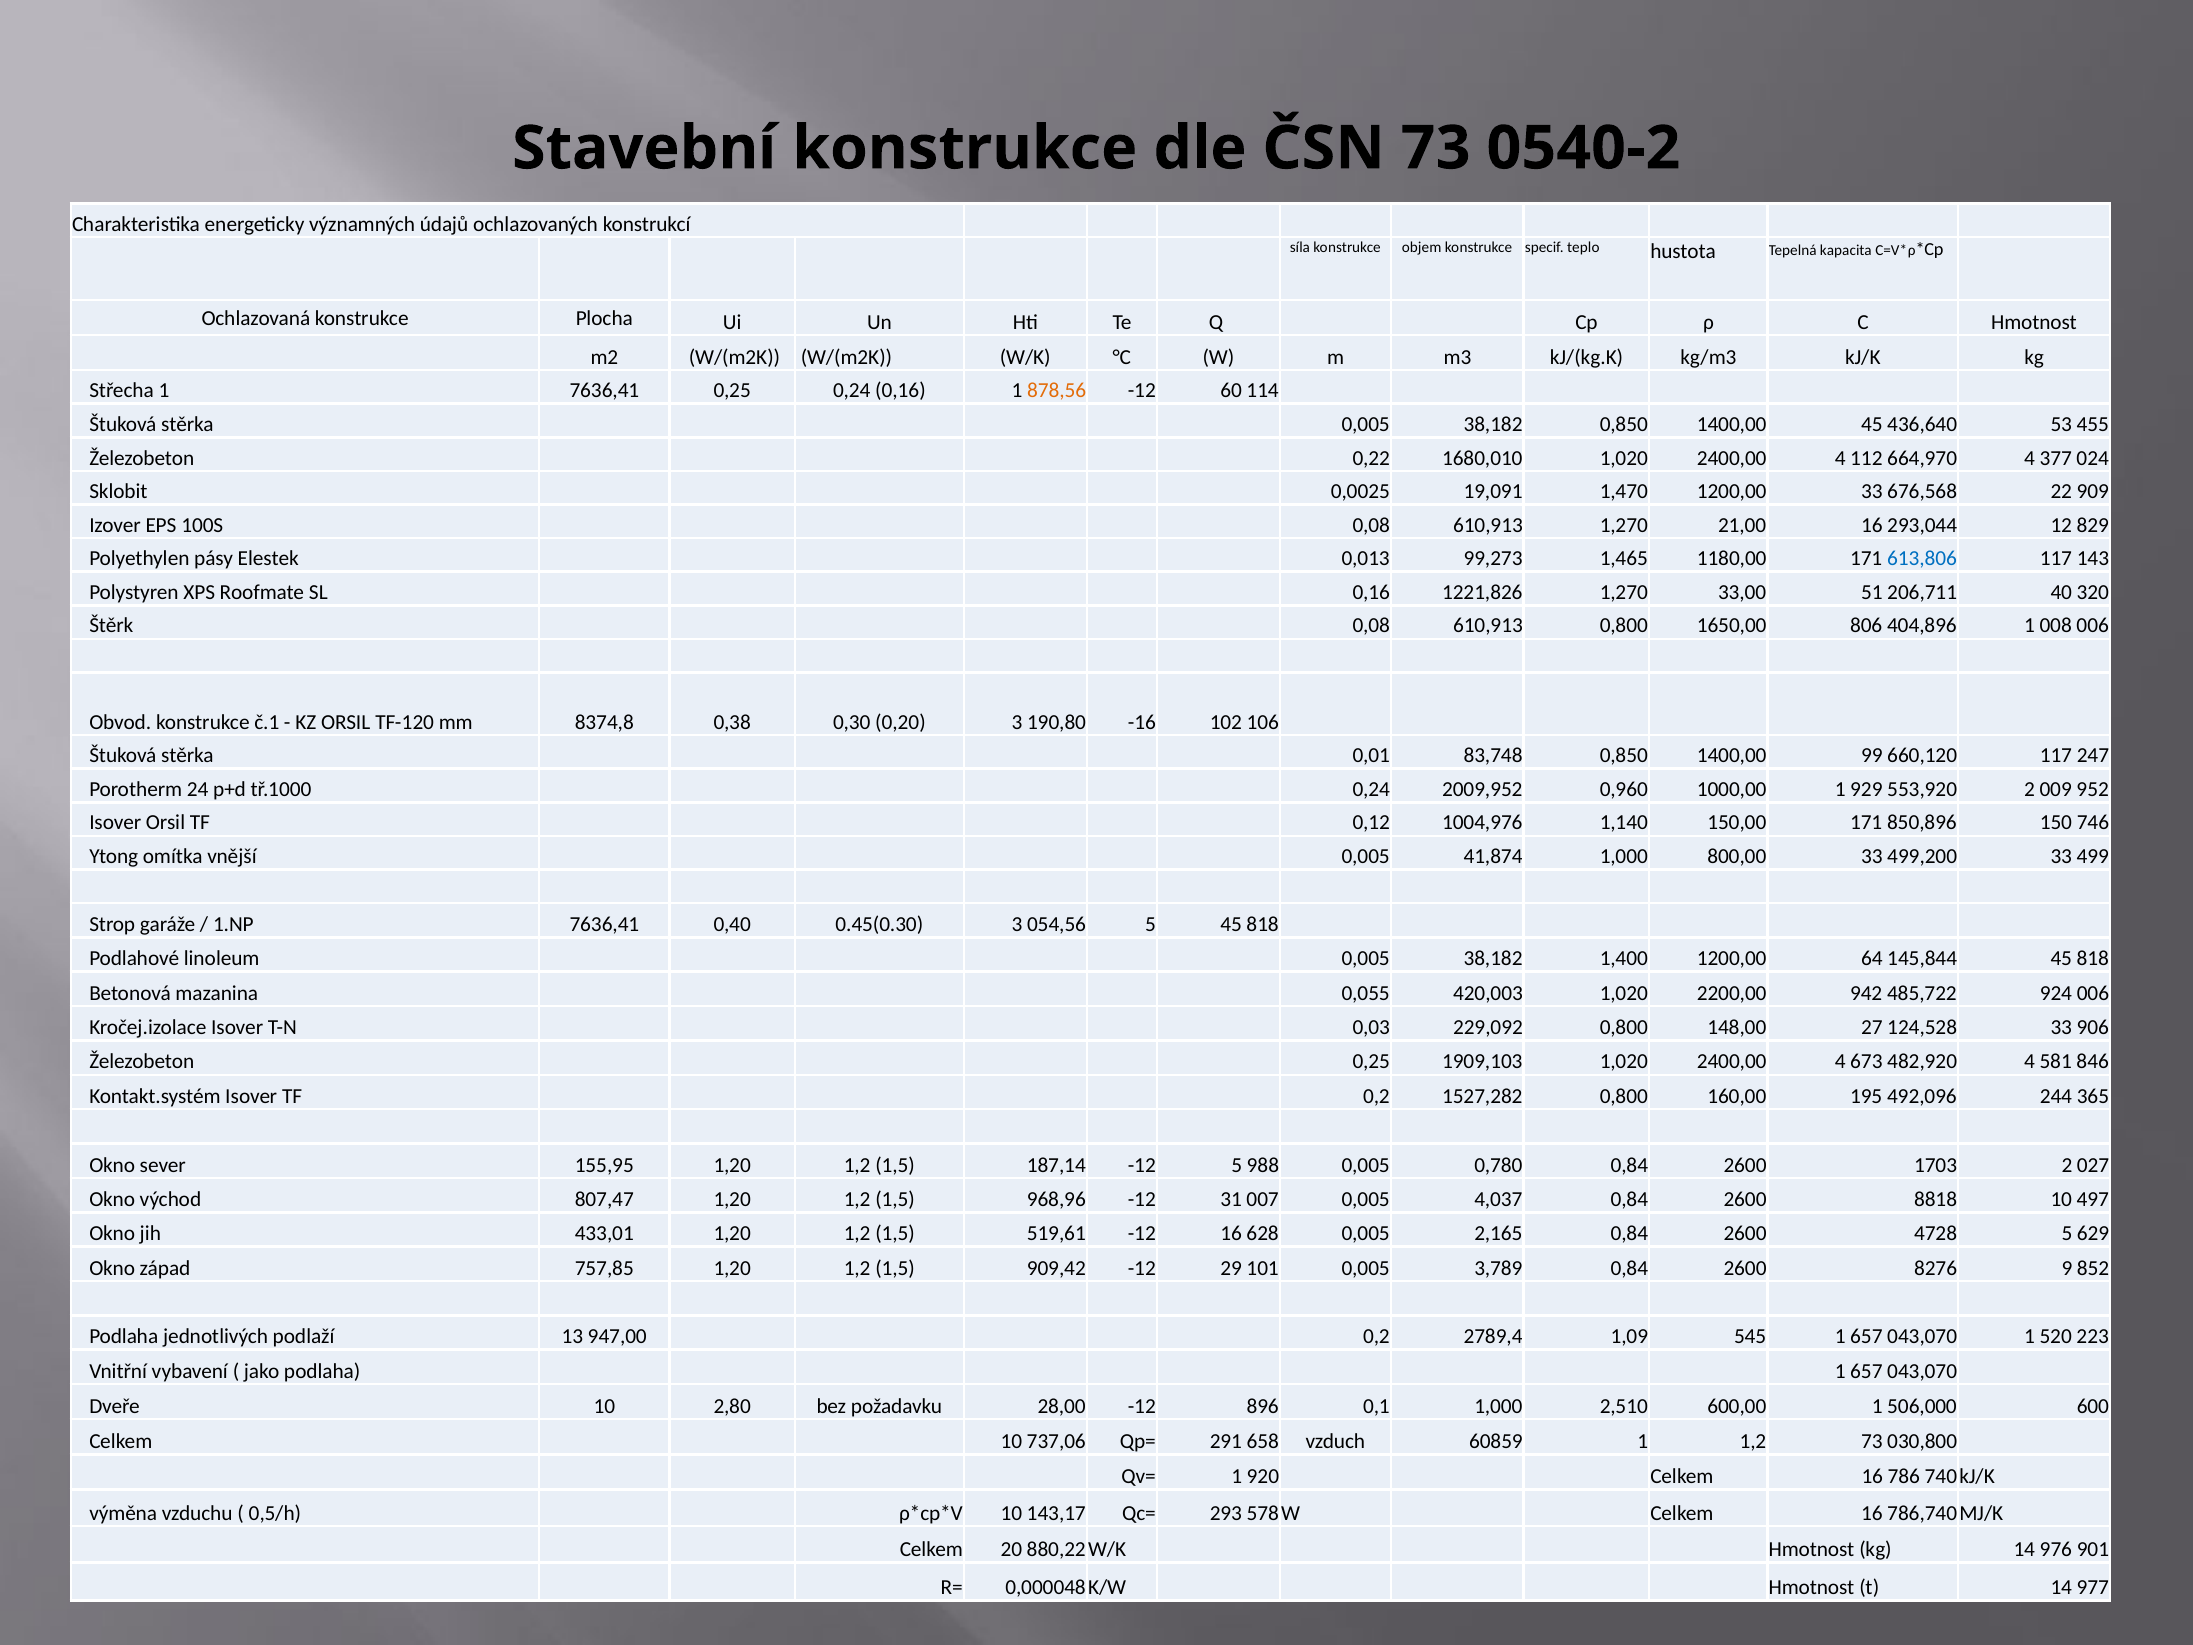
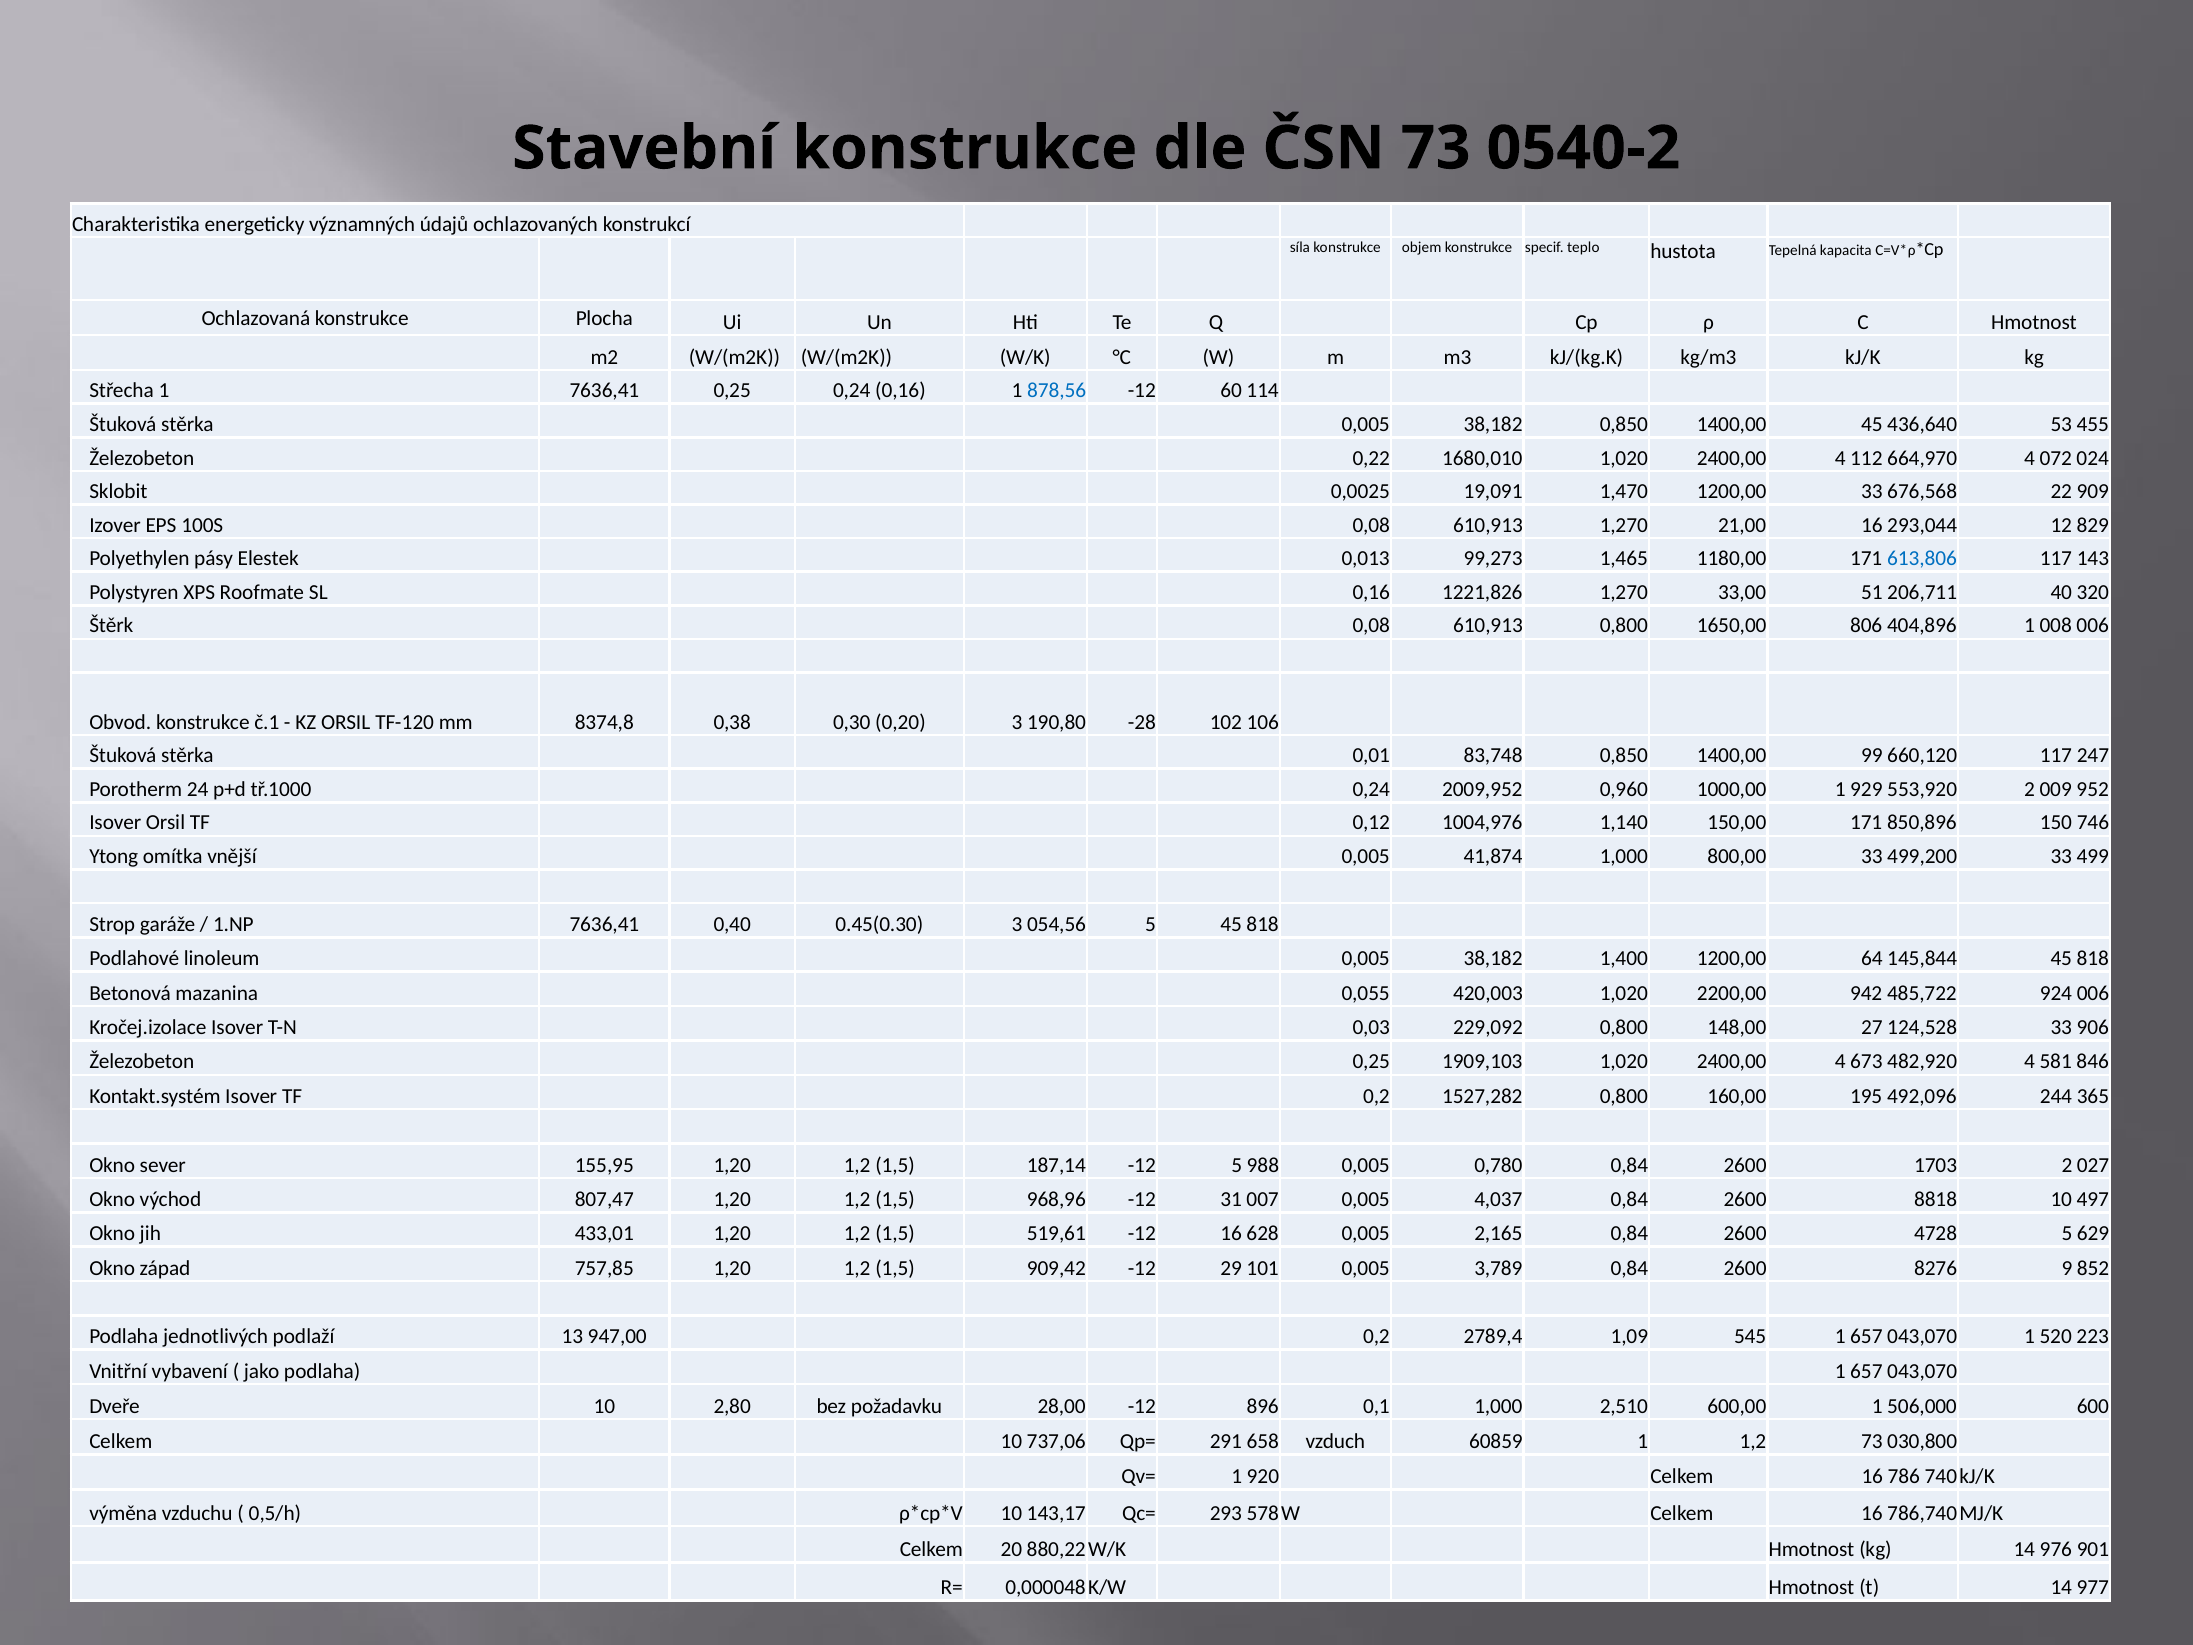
878,56 colour: orange -> blue (1057, 391)
377: 377 -> 072 (2056, 458)
-16: -16 -> -28 (1142, 722)
